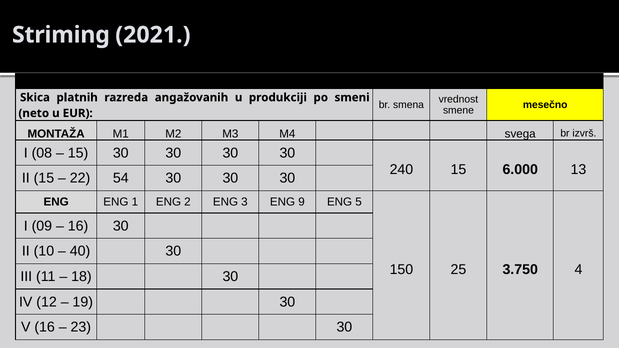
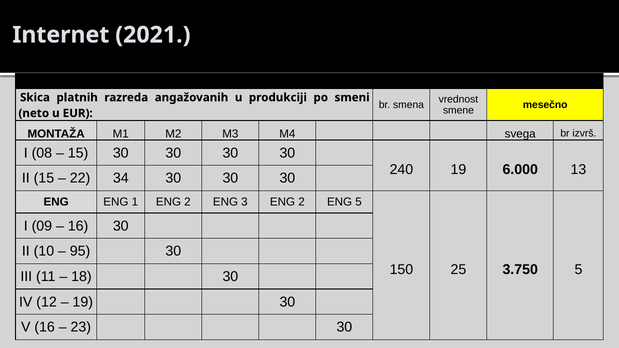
Striming: Striming -> Internet (61, 35)
240 15: 15 -> 19 (458, 170)
54: 54 -> 34 (121, 178)
3 ENG 9: 9 -> 2 (301, 202)
40: 40 -> 95 (80, 251)
3.750 4: 4 -> 5 (578, 270)
